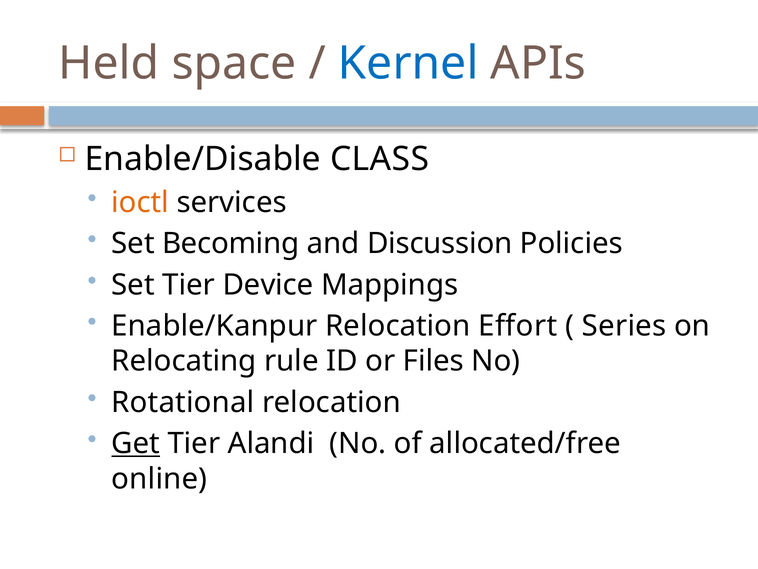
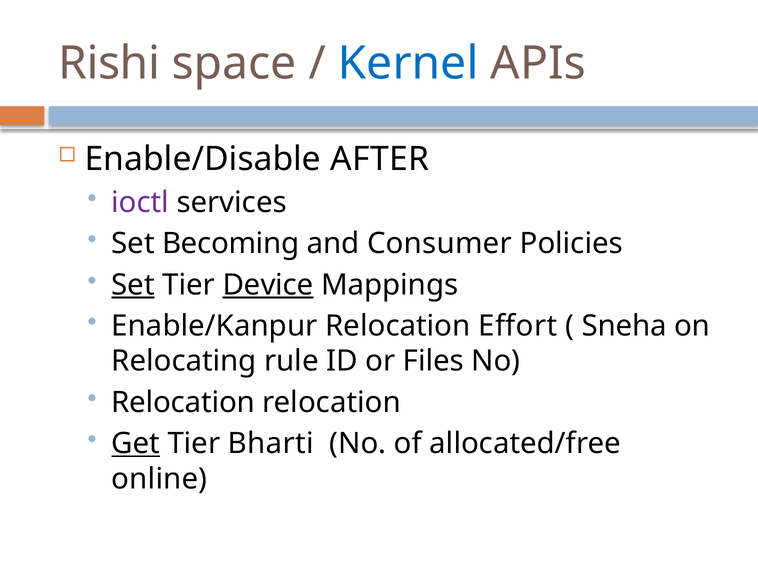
Held: Held -> Rishi (109, 63)
CLASS: CLASS -> AFTER (380, 159)
ioctl colour: orange -> purple (140, 202)
Discussion: Discussion -> Consumer (439, 243)
Set underline: none -> present (133, 285)
Device underline: none -> present (268, 285)
Series: Series -> Sneha (624, 326)
Rotational: Rotational -> Relocation (183, 402)
Alandi: Alandi -> Bharti (271, 443)
